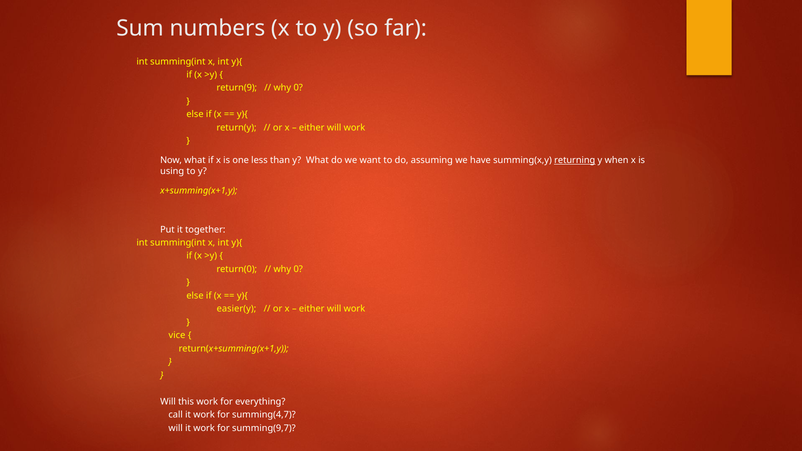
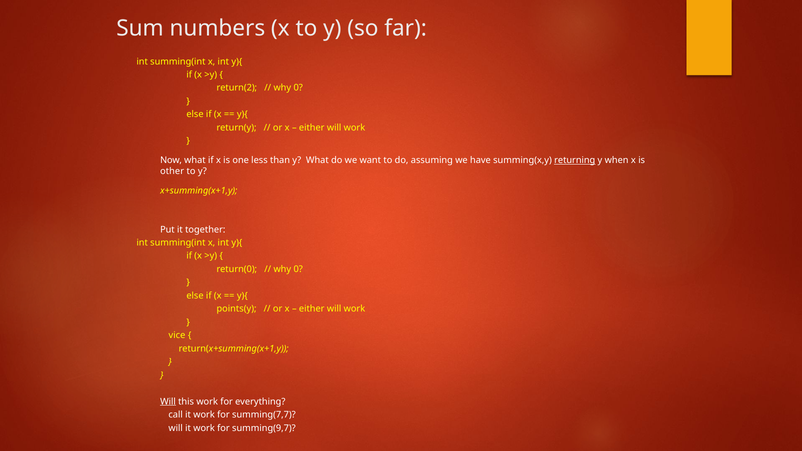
return(9: return(9 -> return(2 (237, 88)
using: using -> other (172, 171)
easier(y: easier(y -> points(y (237, 309)
Will underline: none -> present (168, 402)
summing(4,7: summing(4,7 -> summing(7,7 (264, 415)
